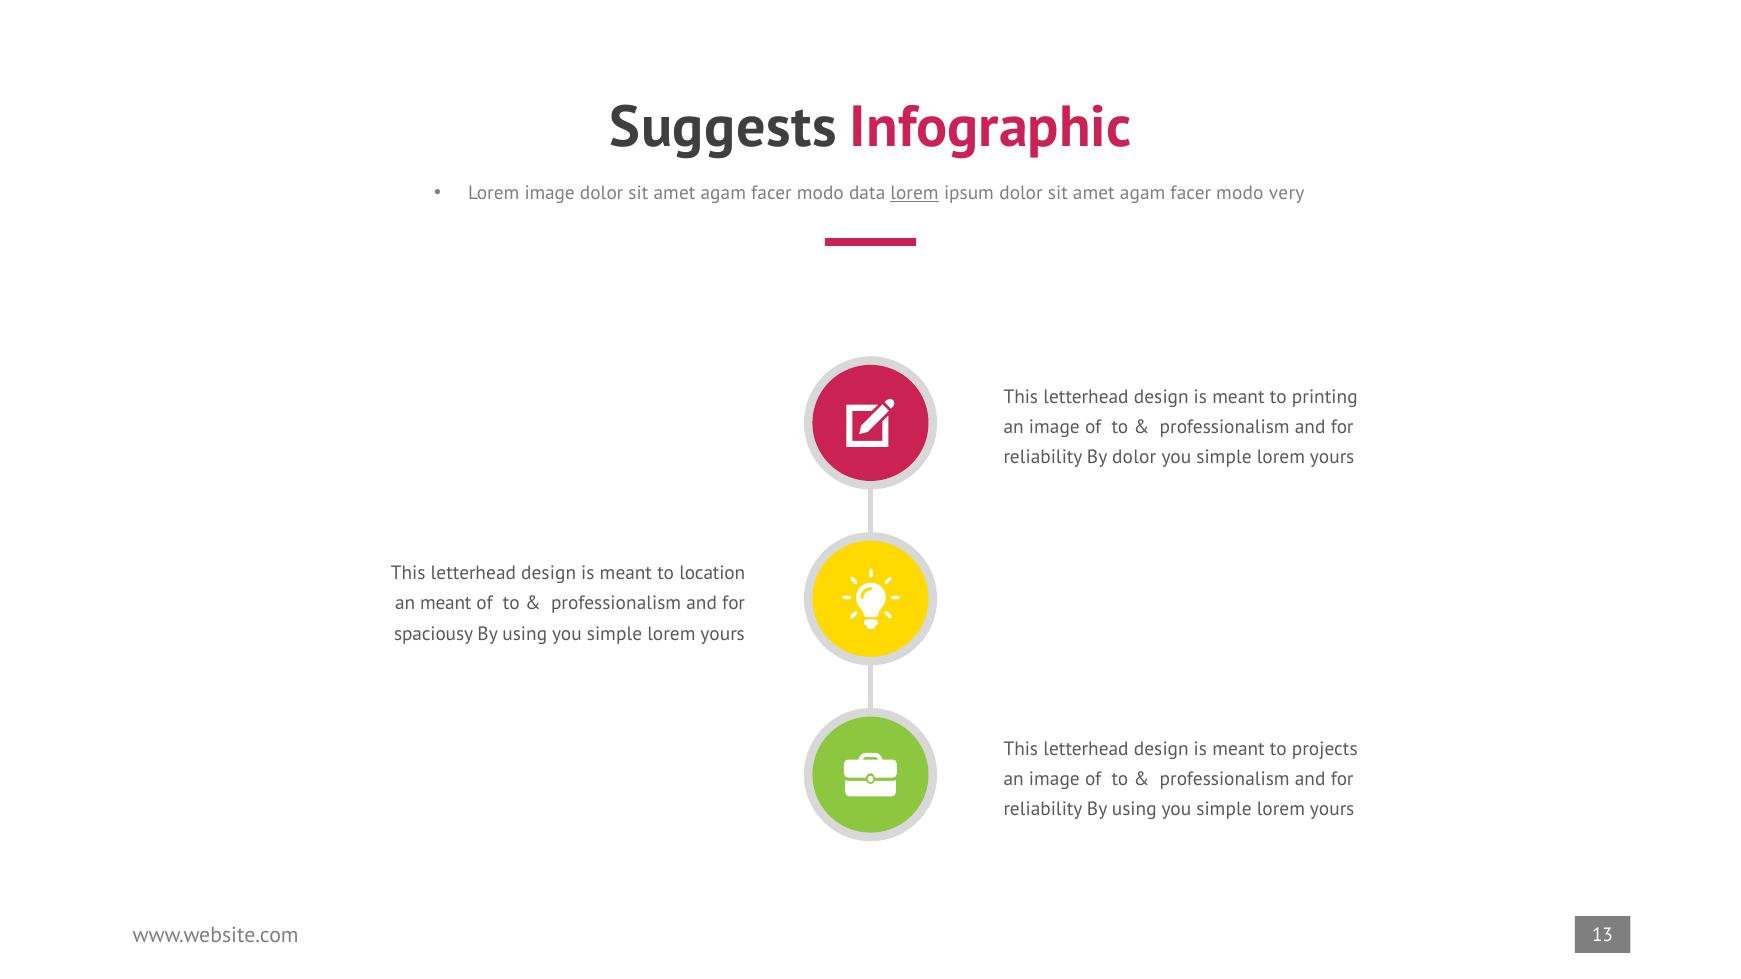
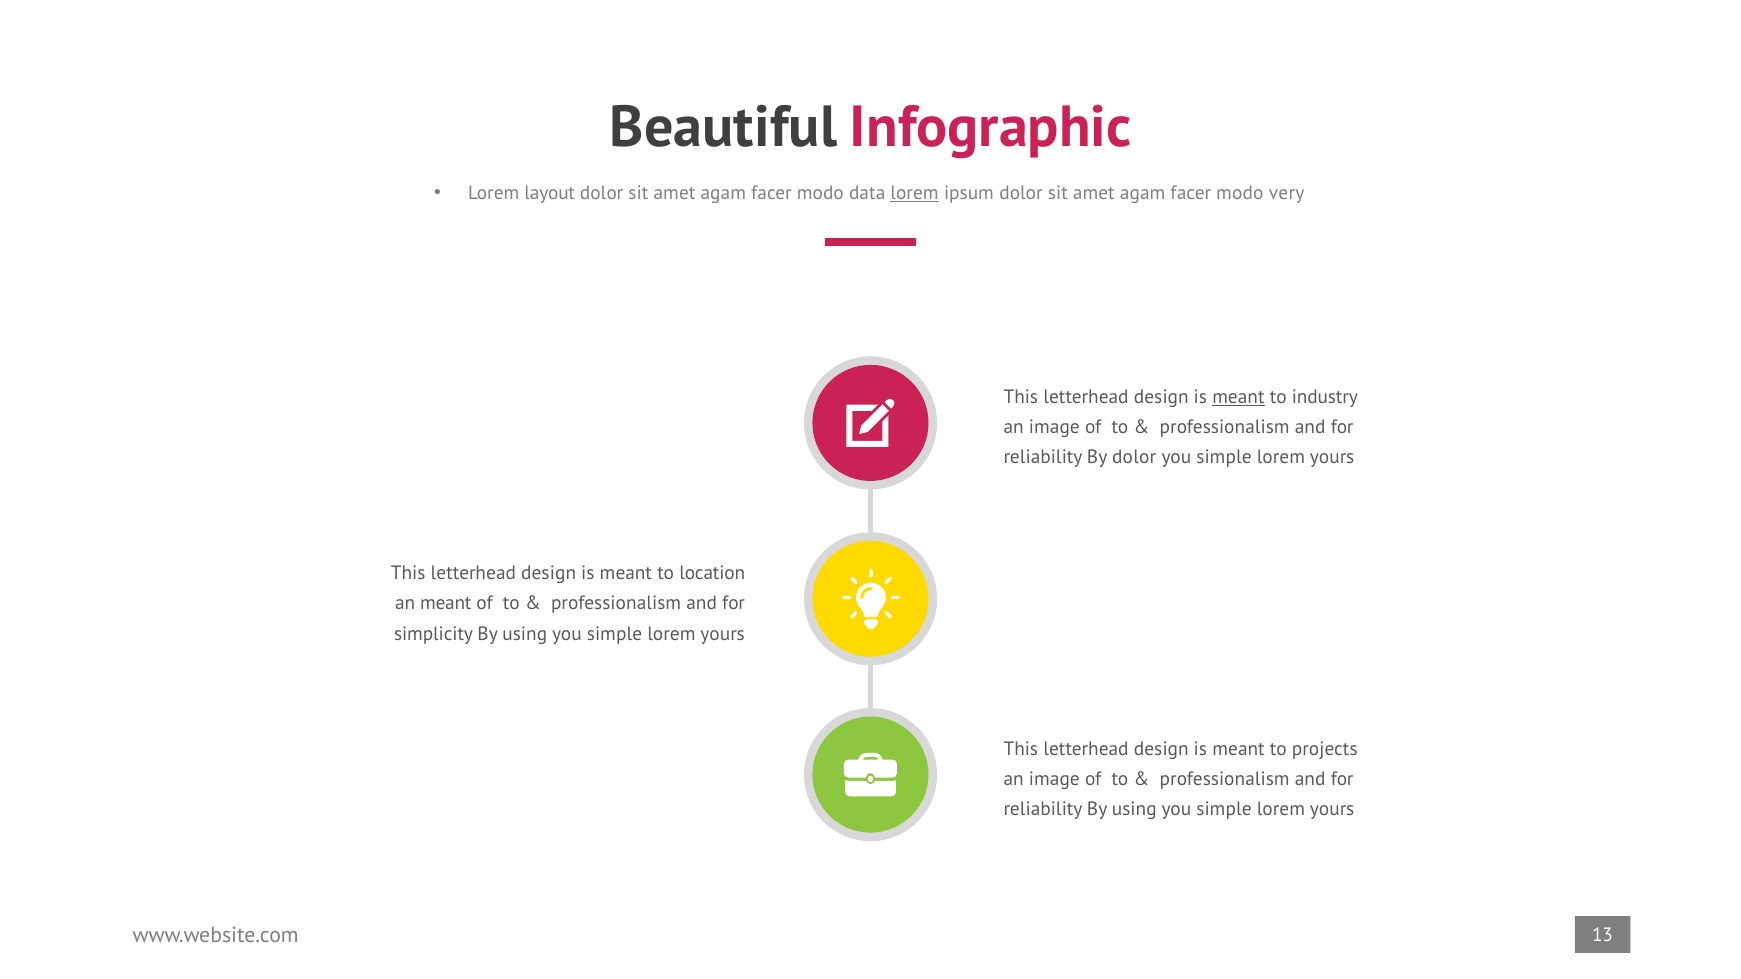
Suggests: Suggests -> Beautiful (723, 128)
Lorem image: image -> layout (550, 193)
meant underline: none -> present (1238, 397)
printing: printing -> industry (1325, 397)
spaciousy: spaciousy -> simplicity (434, 634)
